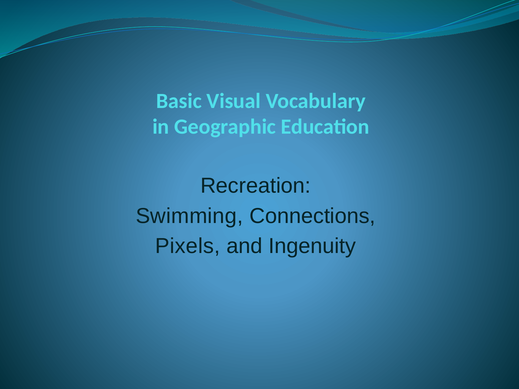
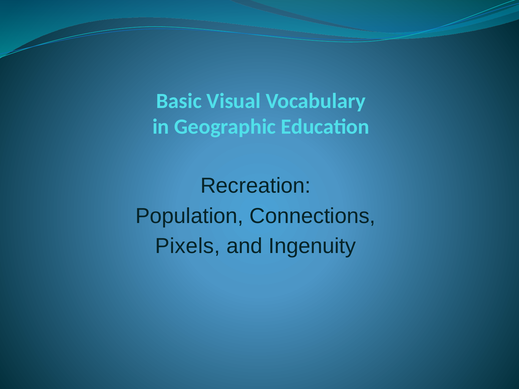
Swimming: Swimming -> Population (190, 216)
